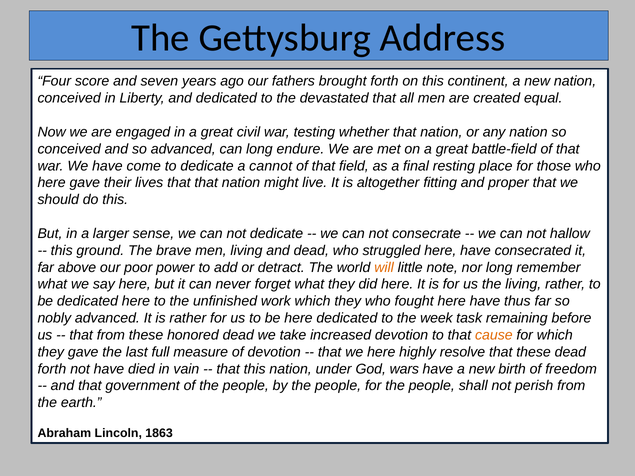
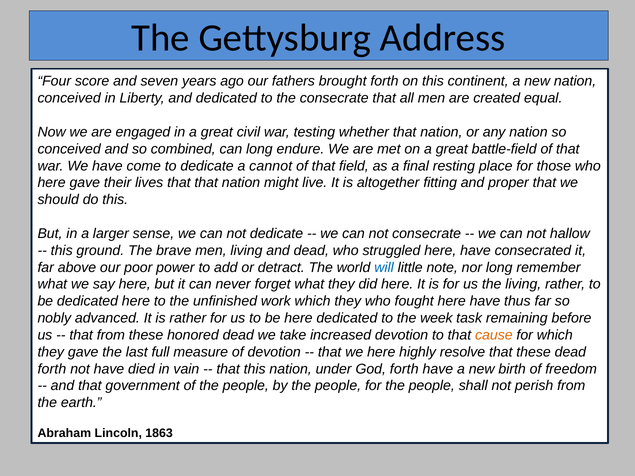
the devastated: devastated -> consecrate (334, 98)
so advanced: advanced -> combined (183, 149)
will colour: orange -> blue (384, 268)
God wars: wars -> forth (404, 369)
